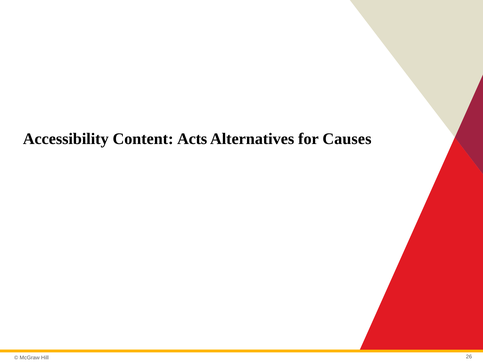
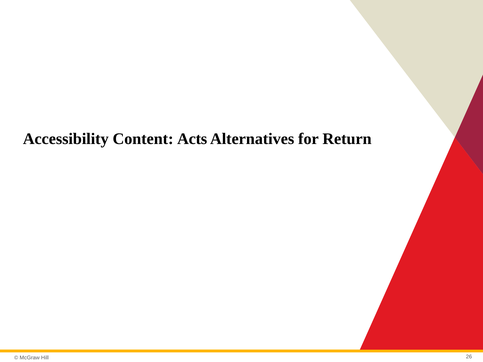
Causes: Causes -> Return (347, 139)
